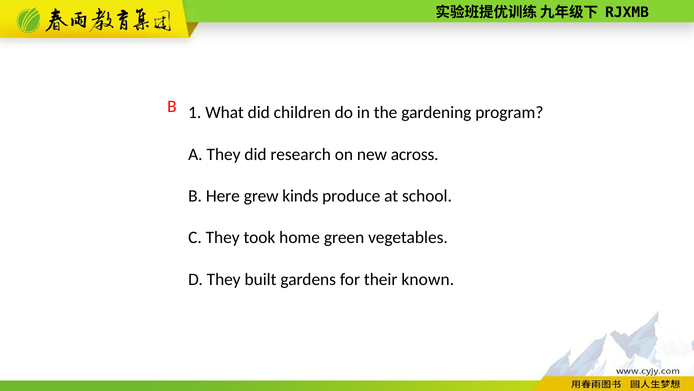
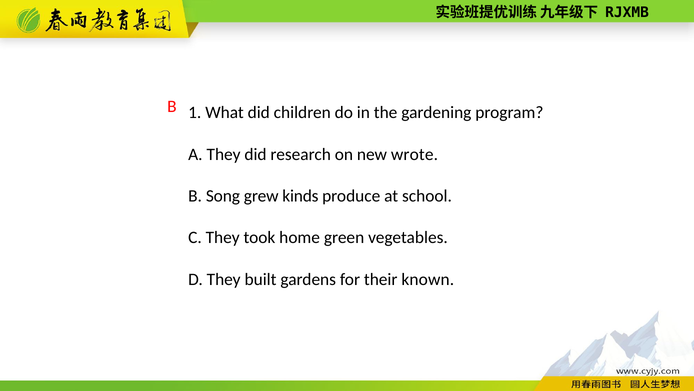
across: across -> wrote (414, 154)
Here: Here -> Song (223, 196)
